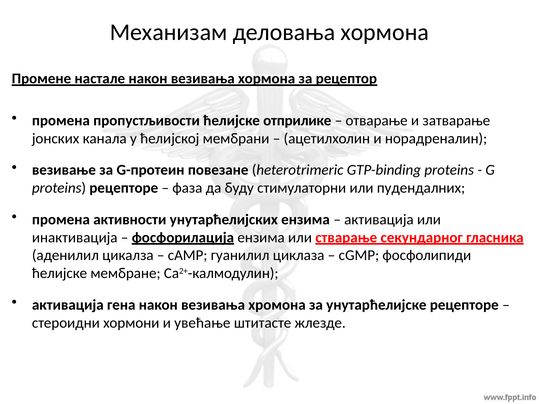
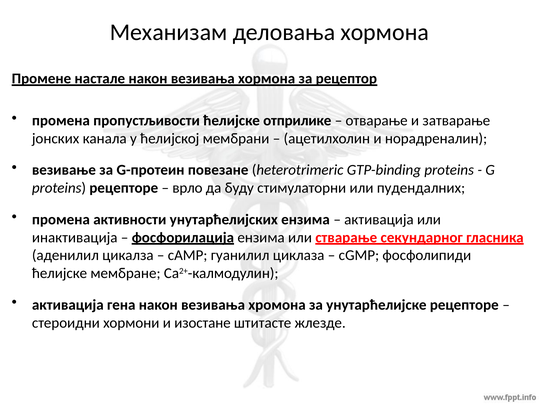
фаза: фаза -> врло (187, 188)
увећање: увећање -> изостане (202, 323)
